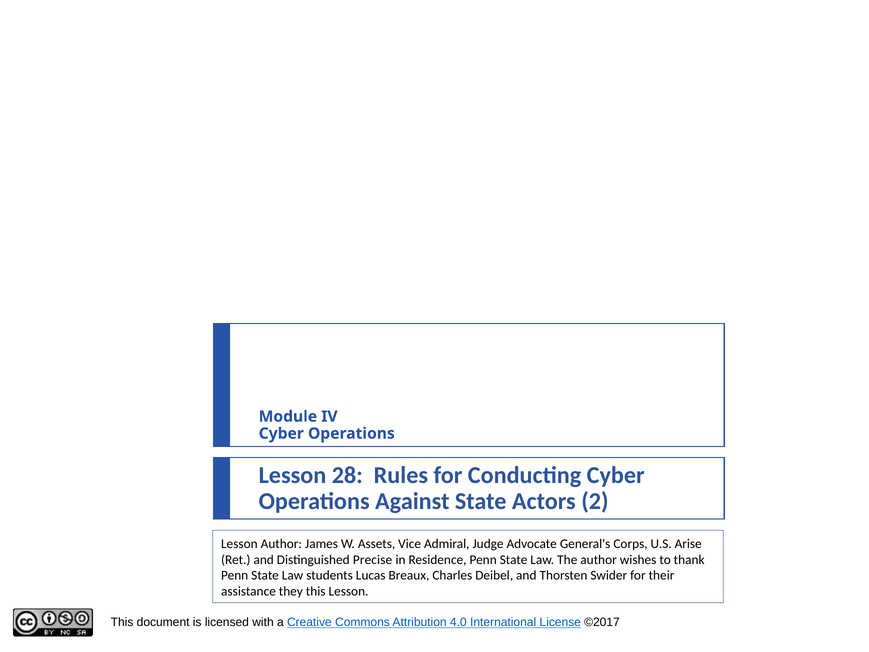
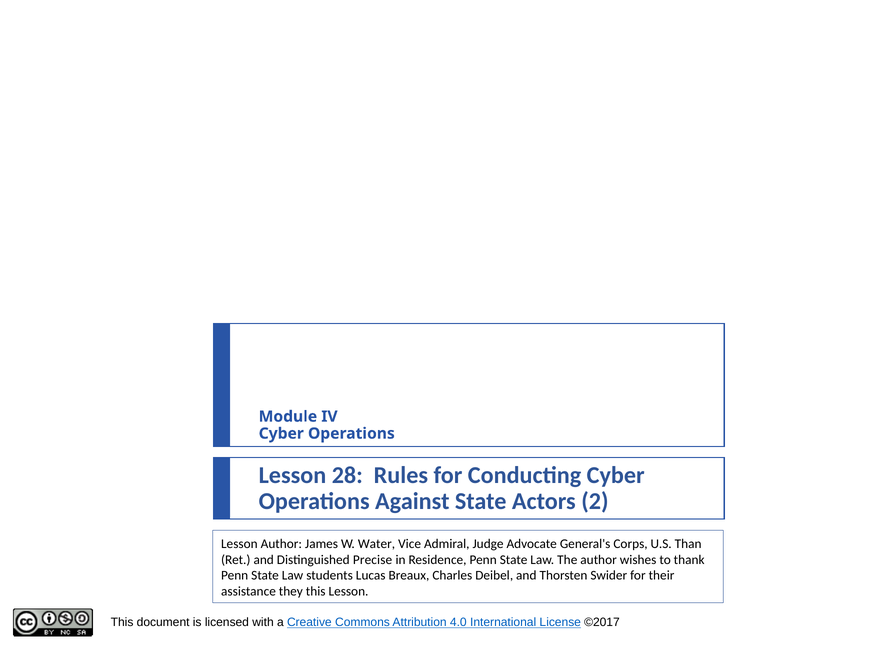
Assets: Assets -> Water (377, 543)
Arise: Arise -> Than (688, 543)
